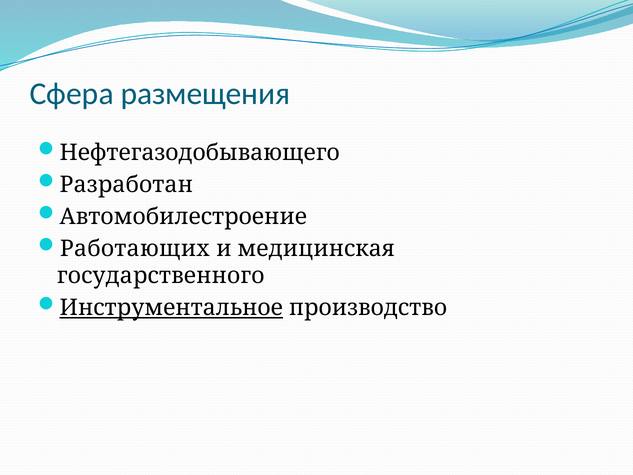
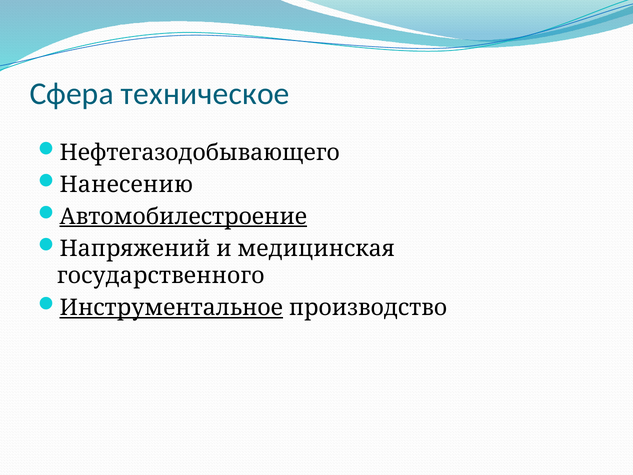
размещения: размещения -> техническое (205, 94)
Разработан: Разработан -> Нанесению (126, 184)
Автомобилестроение underline: none -> present (183, 216)
Работающих: Работающих -> Напряжений (135, 248)
